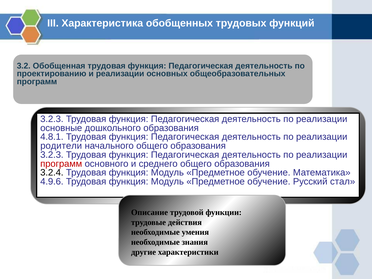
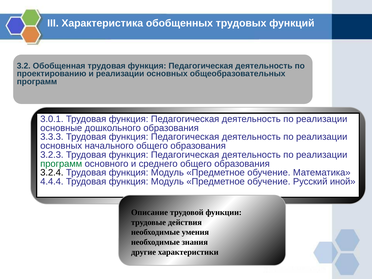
3.2.3: 3.2.3 -> 3.0.1 (52, 119)
4.8.1: 4.8.1 -> 3.3.3 (52, 137)
родители: родители -> основных (61, 146)
программ colour: red -> green (61, 164)
4.9.6: 4.9.6 -> 4.4.4 (52, 182)
стал: стал -> иной (343, 182)
